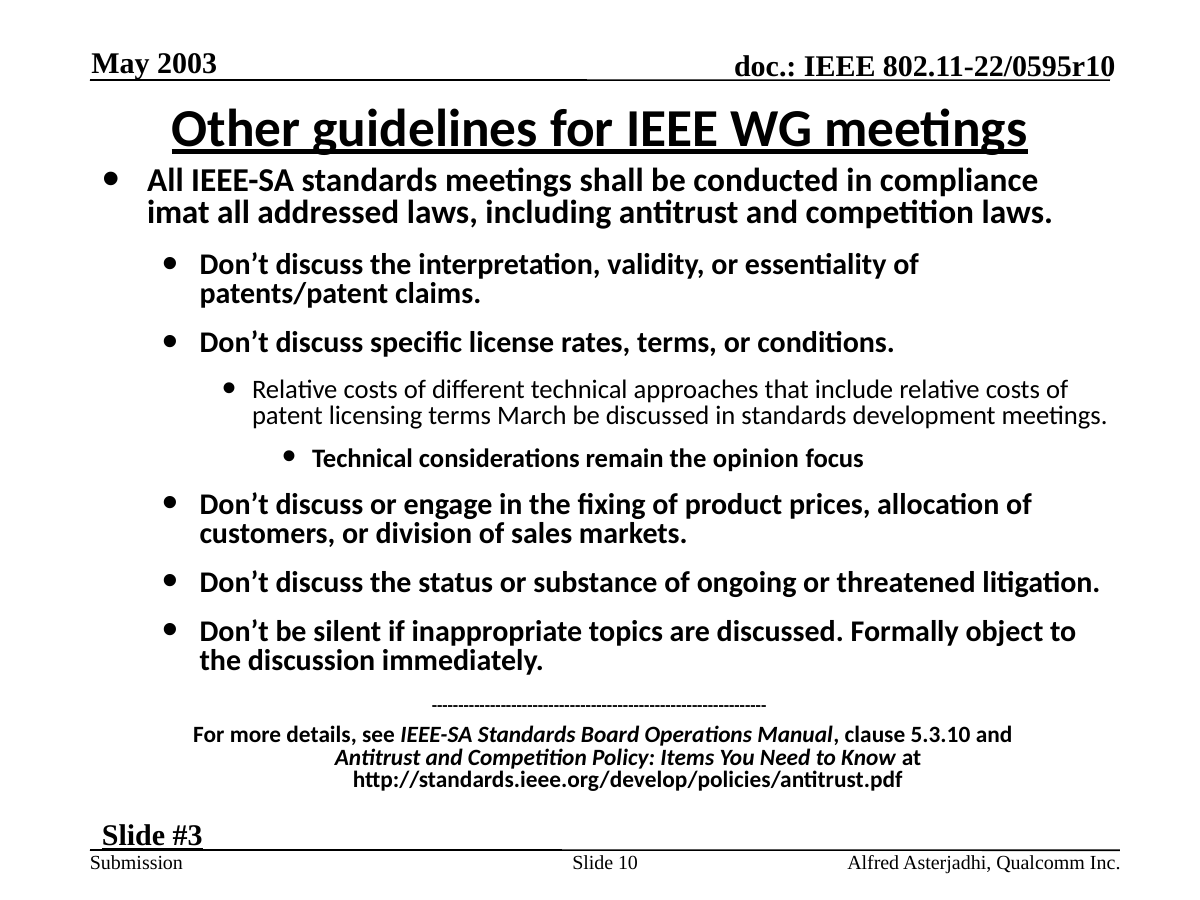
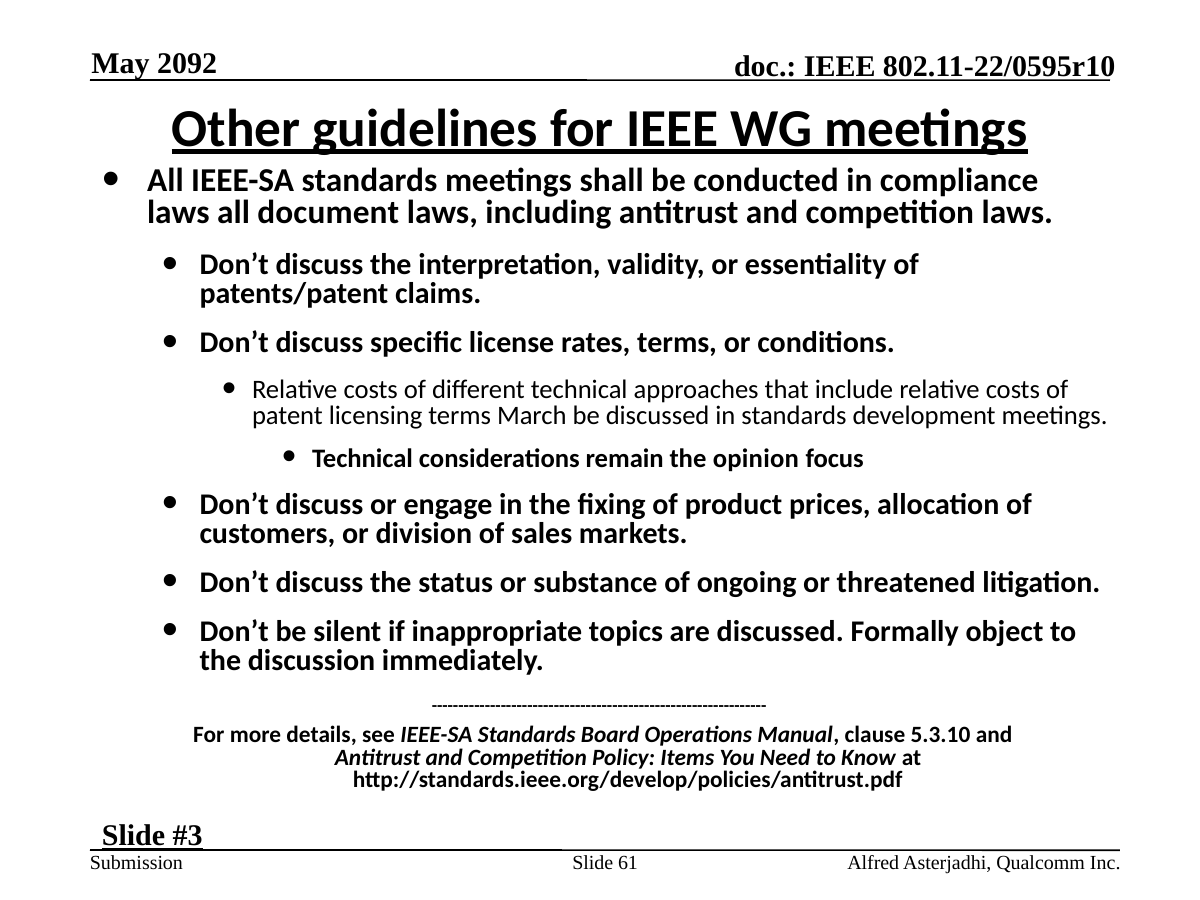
2003: 2003 -> 2092 (187, 64)
imat: imat -> laws (178, 213)
addressed: addressed -> document (328, 213)
10: 10 -> 61 (628, 863)
